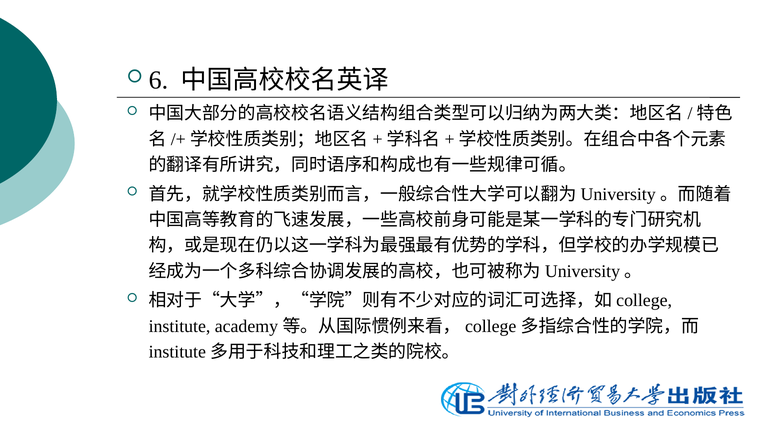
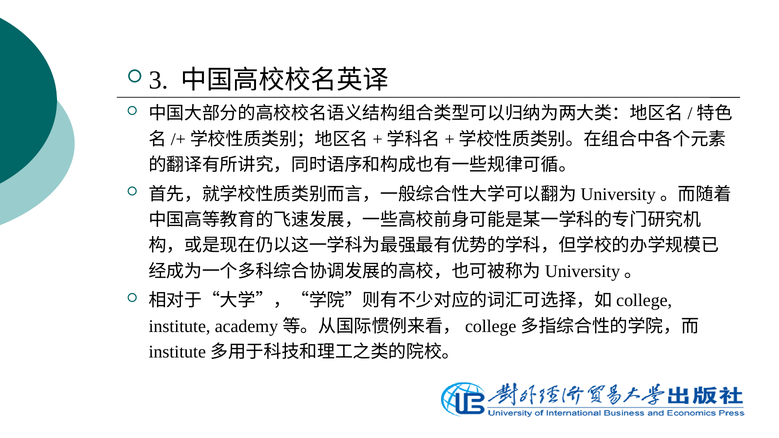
6: 6 -> 3 (158, 80)
